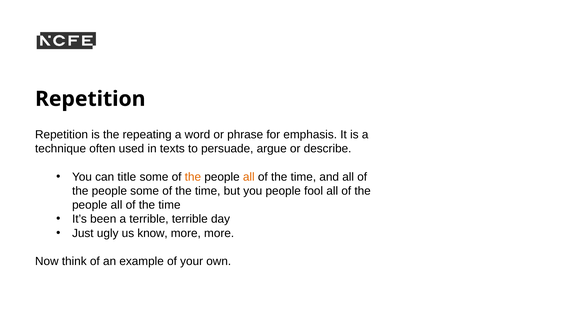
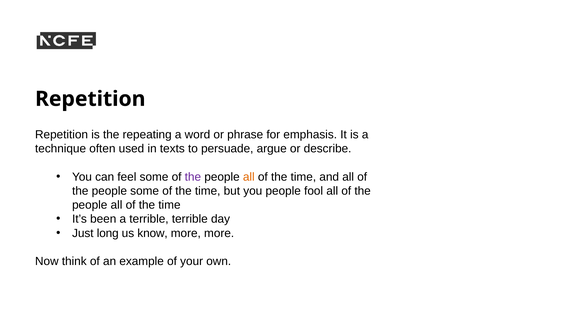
title: title -> feel (127, 177)
the colour: orange -> purple (193, 177)
ugly: ugly -> long (108, 233)
